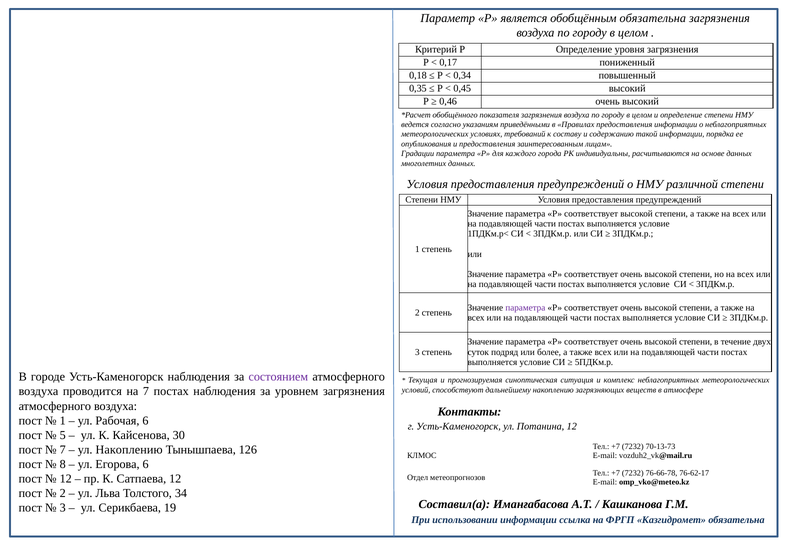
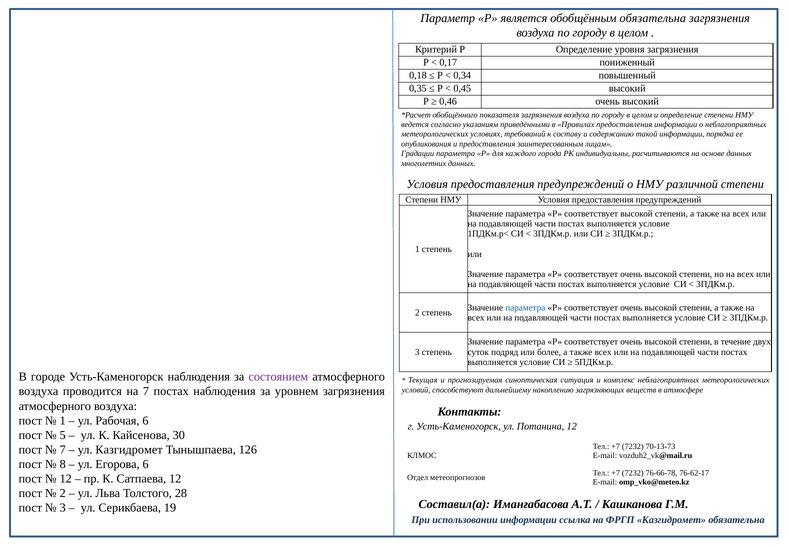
параметра colour: purple -> blue (525, 307)
ул Накоплению: Накоплению -> Казгидромет (129, 449)
34: 34 -> 28 (181, 493)
